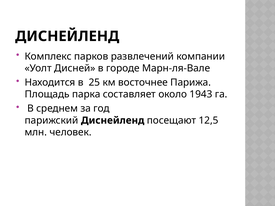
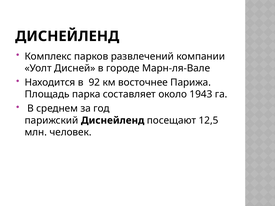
25: 25 -> 92 (94, 83)
